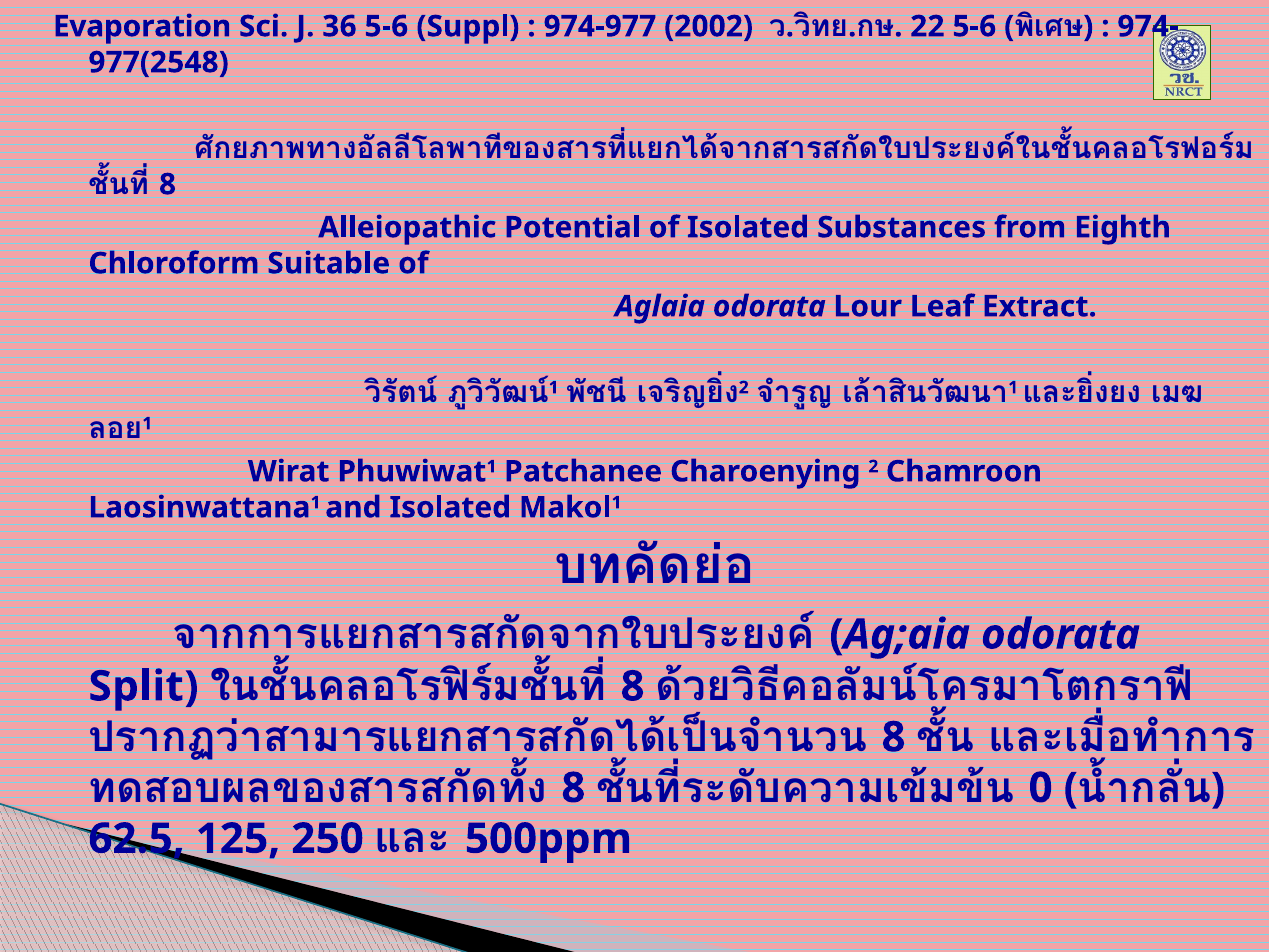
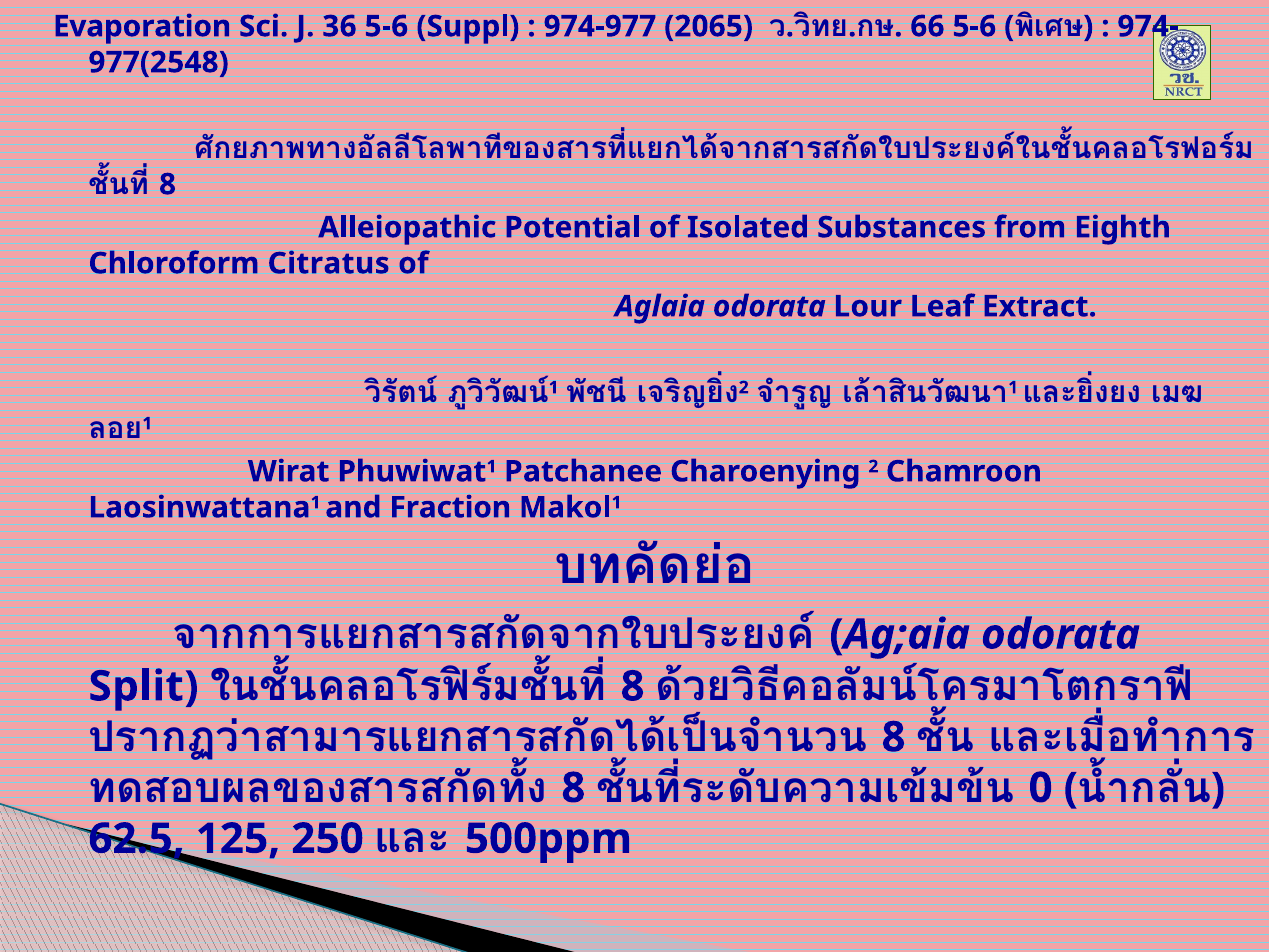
2002: 2002 -> 2065 (709, 26)
22: 22 -> 66 (927, 26)
Suitable: Suitable -> Citratus (329, 263)
and Isolated: Isolated -> Fraction (450, 507)
